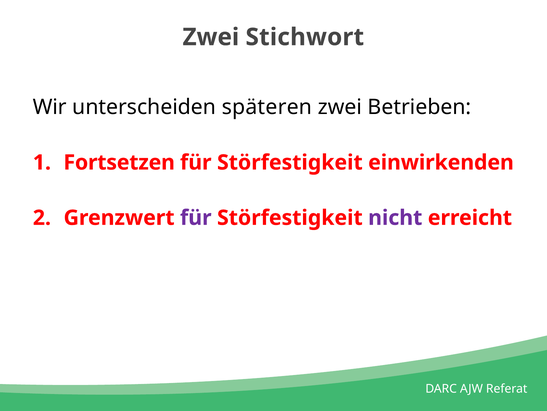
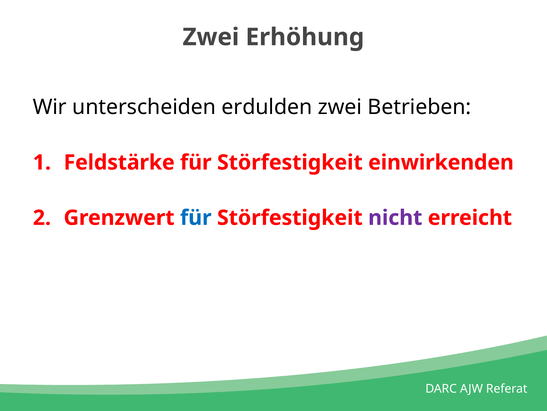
Stichwort: Stichwort -> Erhöhung (305, 37)
späteren: späteren -> erdulden (267, 107)
Fortsetzen: Fortsetzen -> Feldstärke (119, 162)
für colour: purple -> blue (196, 217)
